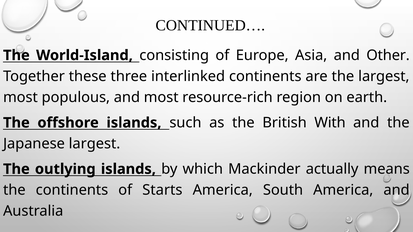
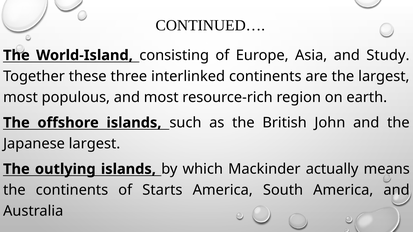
Other: Other -> Study (388, 55)
With: With -> John (330, 123)
